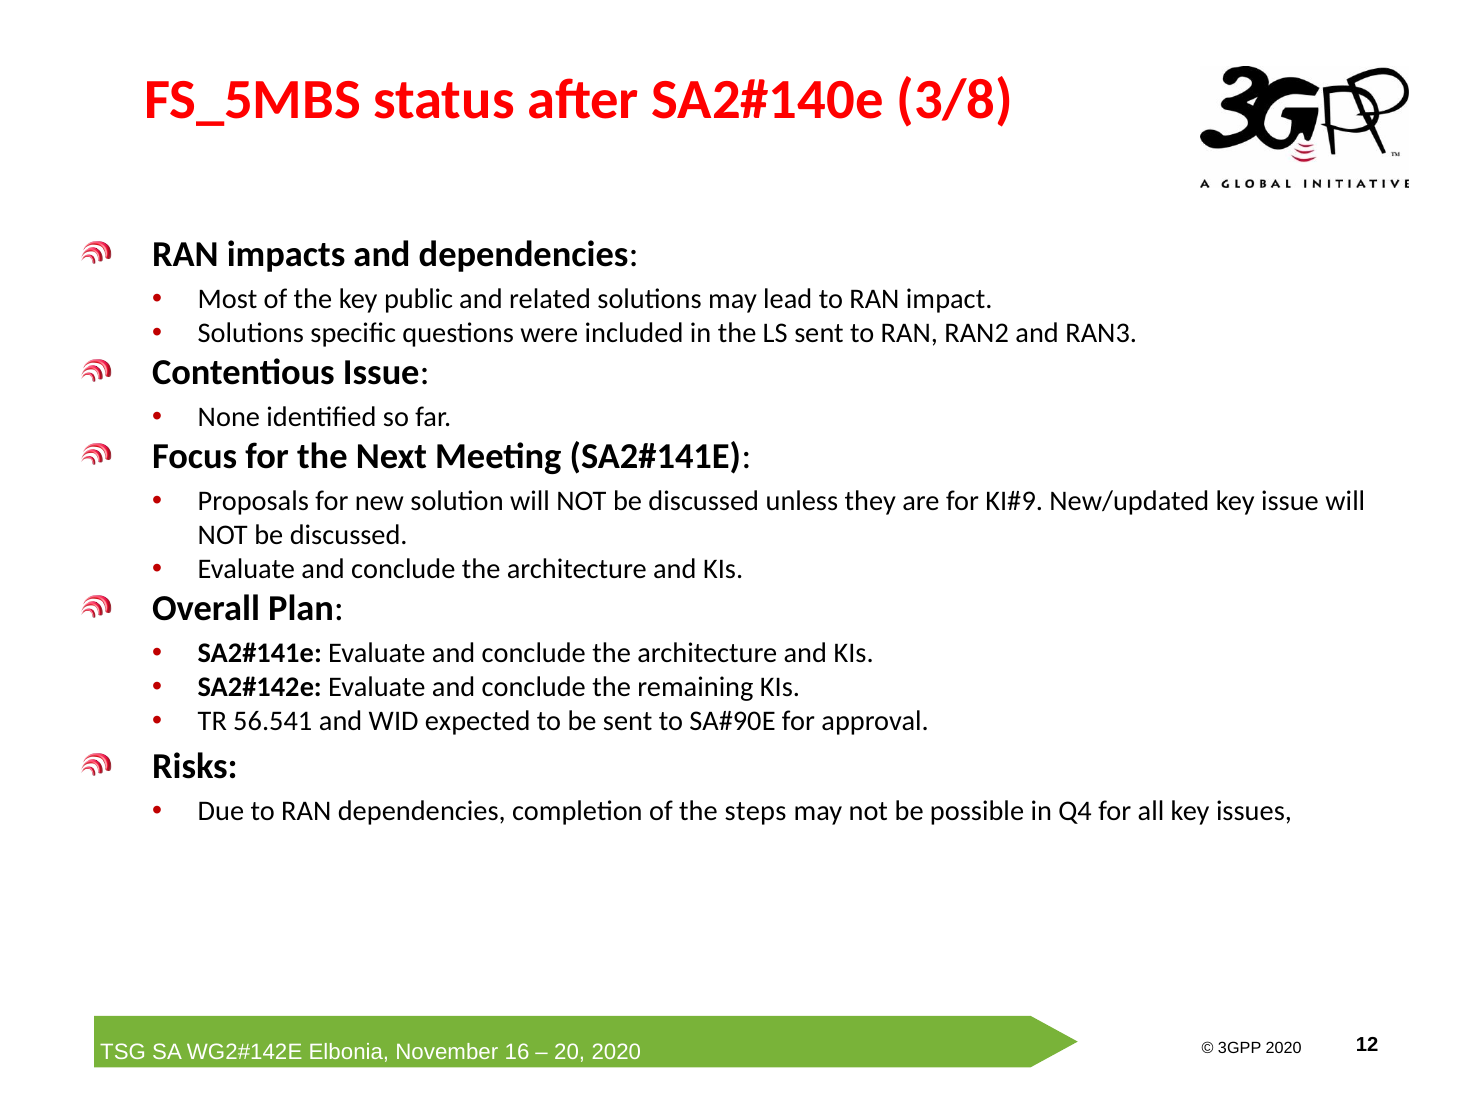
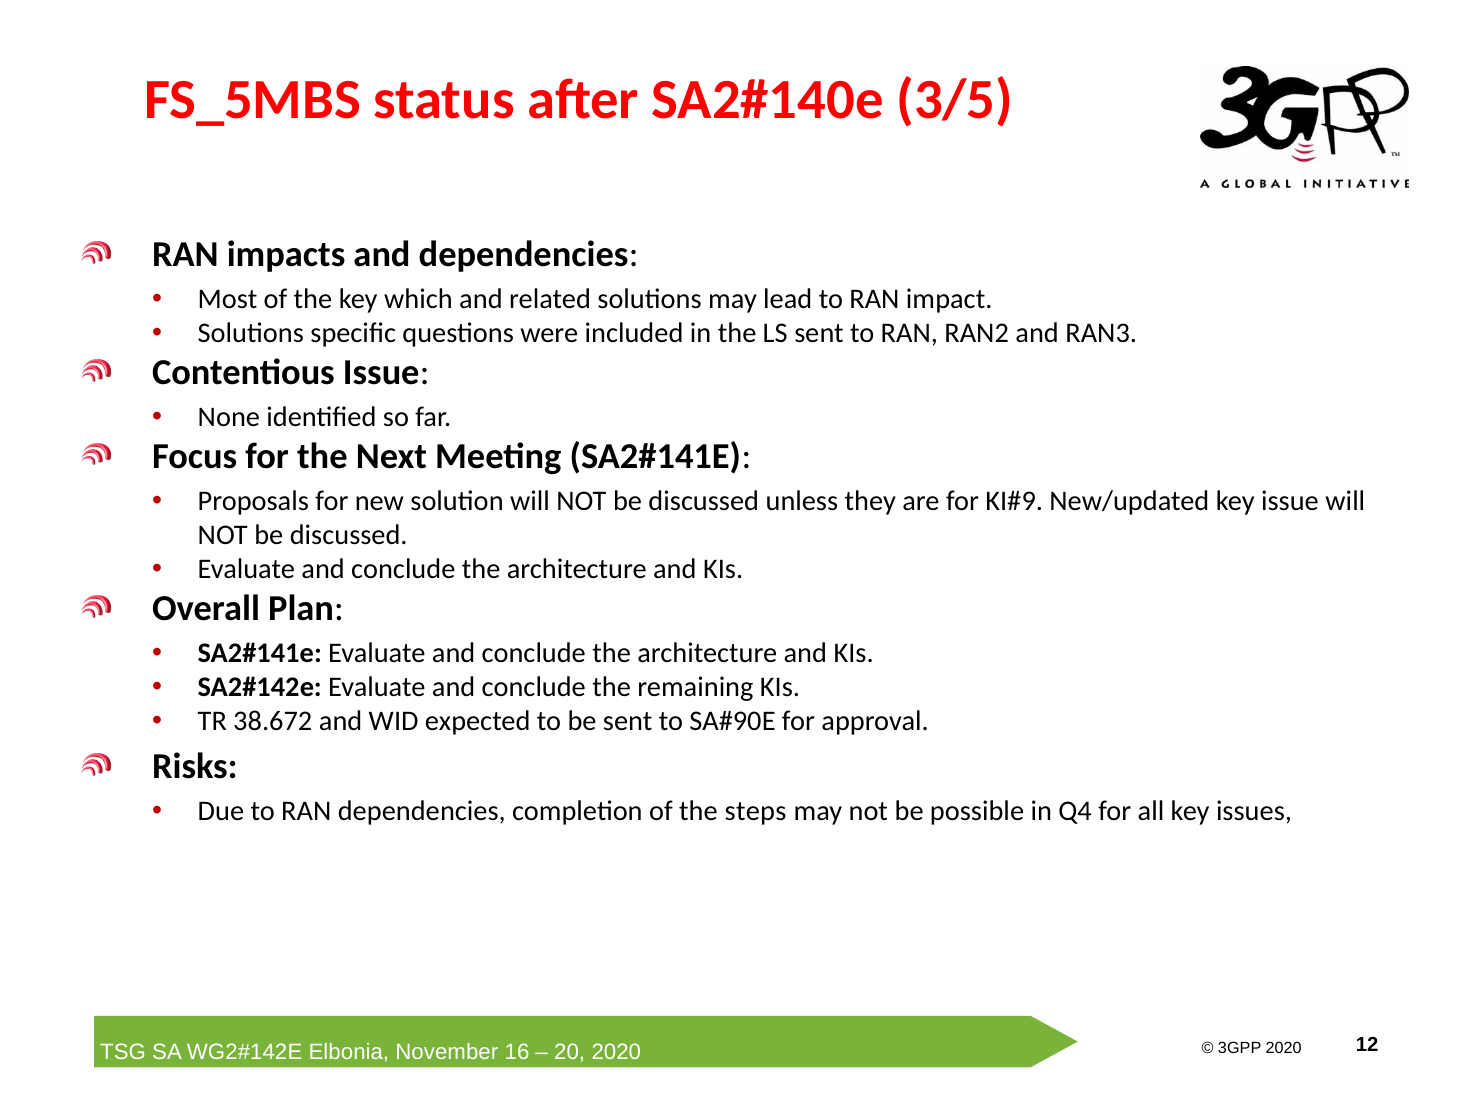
3/8: 3/8 -> 3/5 (955, 100)
public: public -> which (418, 300)
56.541: 56.541 -> 38.672 (273, 722)
